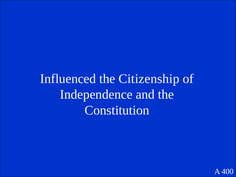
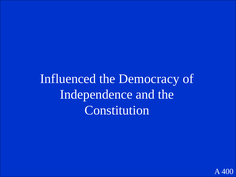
Citizenship: Citizenship -> Democracy (149, 79)
